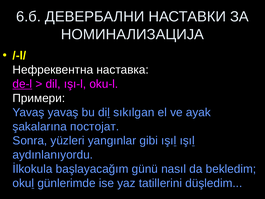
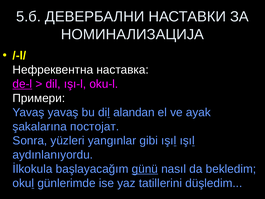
6.б: 6.б -> 5.б (29, 17)
sıkılgan: sıkılgan -> alandan (134, 112)
günü underline: none -> present (145, 169)
